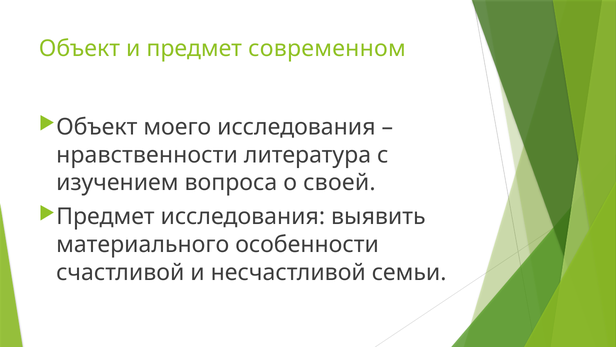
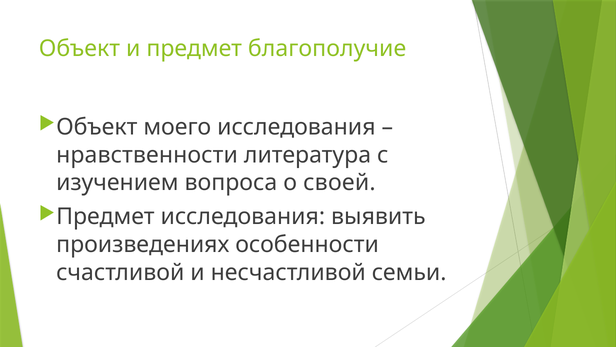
современном: современном -> благополучие (327, 49)
материального: материального -> произведениях (143, 244)
